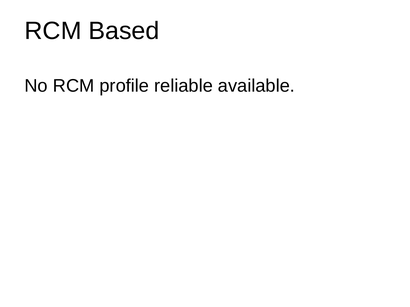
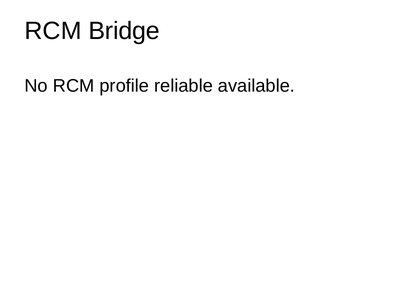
Based: Based -> Bridge (124, 31)
